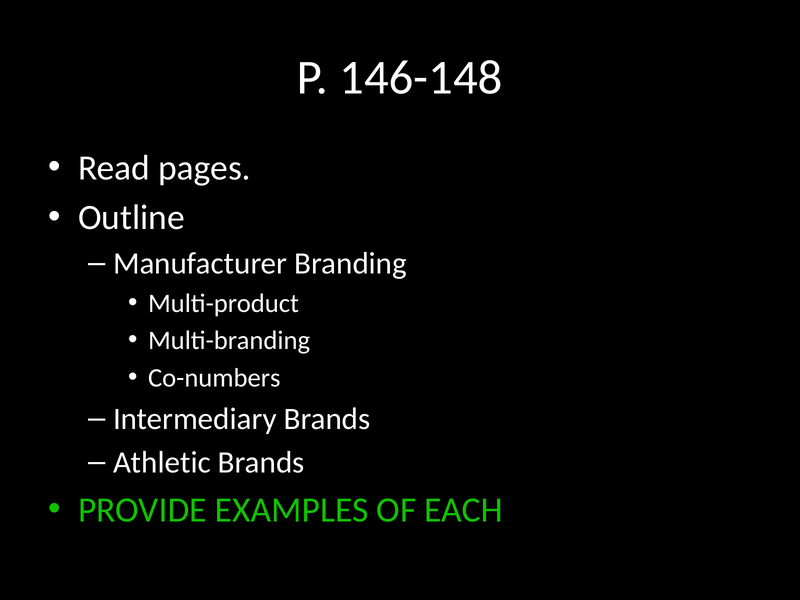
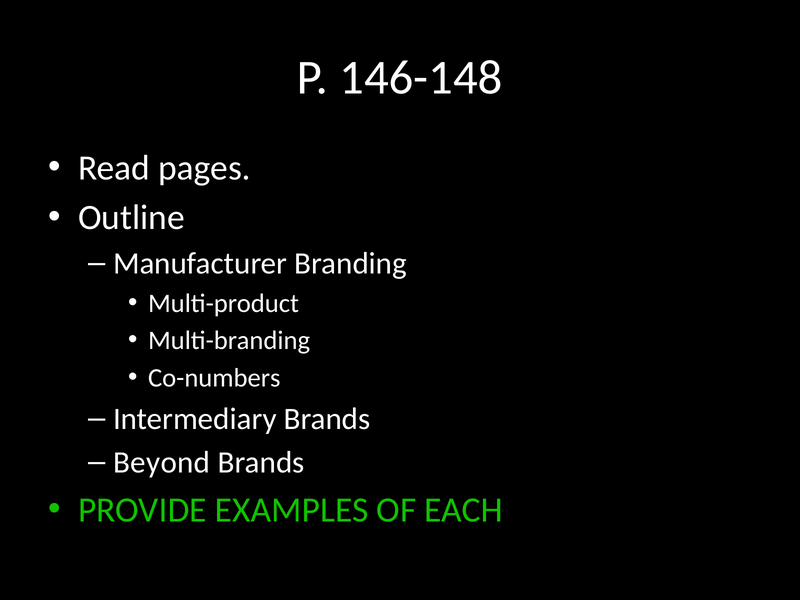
Athletic: Athletic -> Beyond (162, 463)
